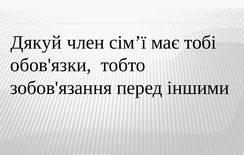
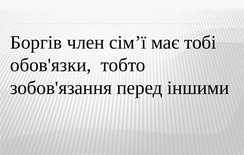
Дякуй: Дякуй -> Боргів (36, 42)
